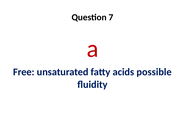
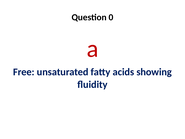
7: 7 -> 0 (111, 17)
possible: possible -> showing (154, 72)
